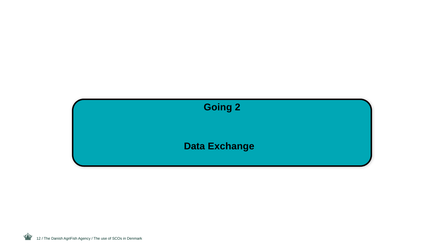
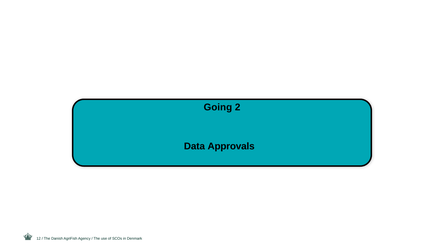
Exchange: Exchange -> Approvals (231, 146)
